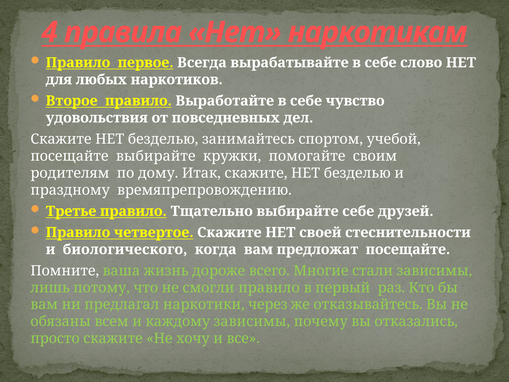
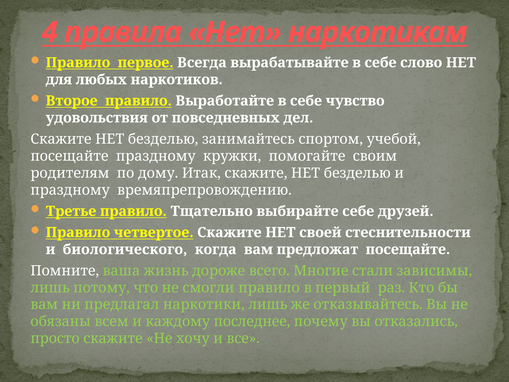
посещайте выбирайте: выбирайте -> праздному (156, 156)
наркотики через: через -> лишь (268, 304)
каждому зависимы: зависимы -> последнее (252, 321)
